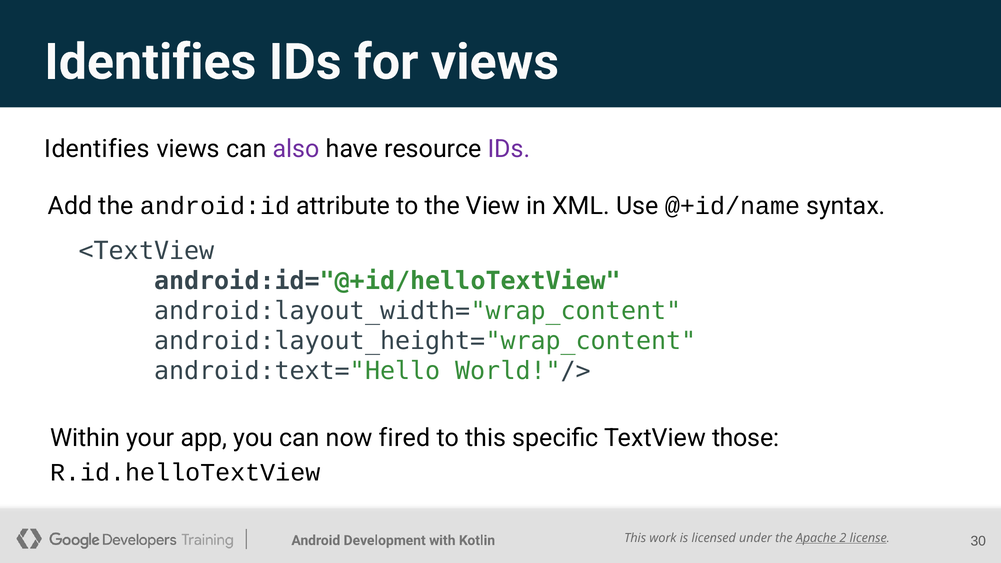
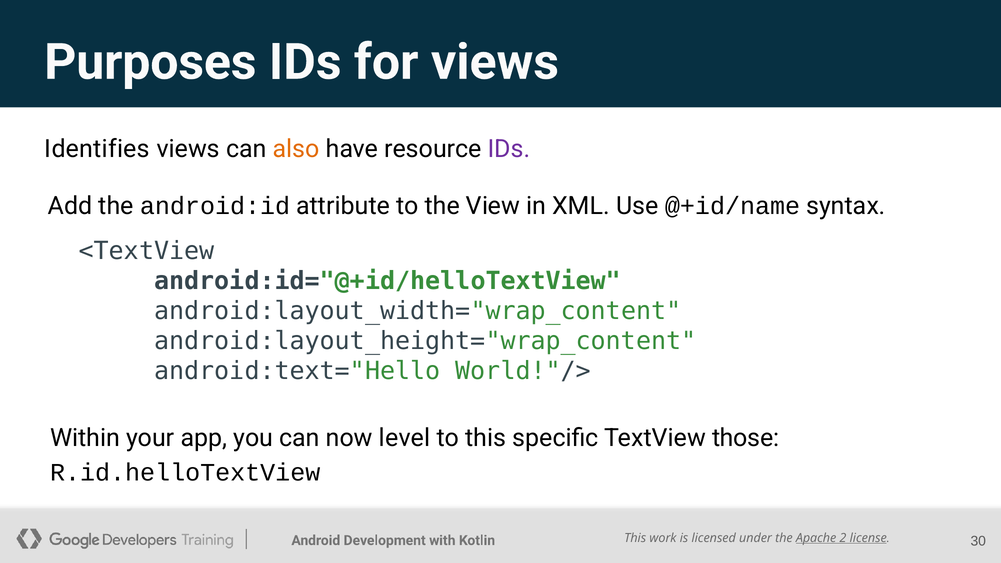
Identifies: Identifies -> Purposes (150, 62)
also colour: purple -> orange (296, 149)
fired: fired -> level (405, 438)
